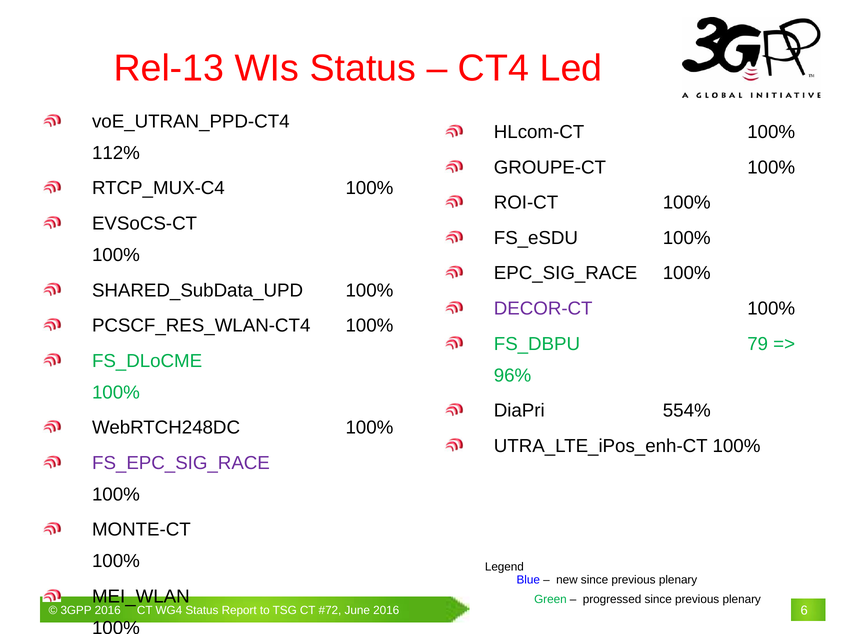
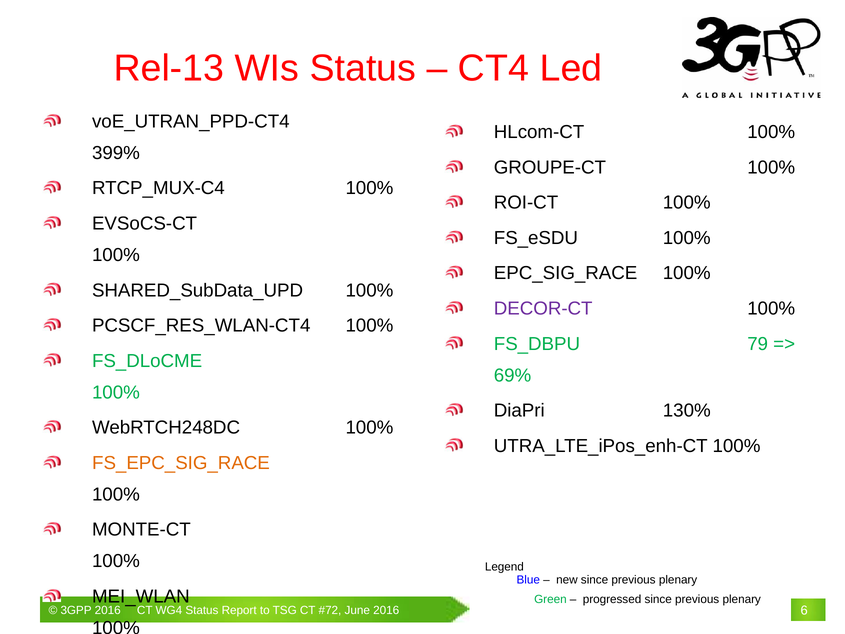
112%: 112% -> 399% (116, 153)
96%: 96% -> 69% (513, 375)
554%: 554% -> 130% (687, 410)
FS_EPC_SIG_RACE colour: purple -> orange (181, 463)
